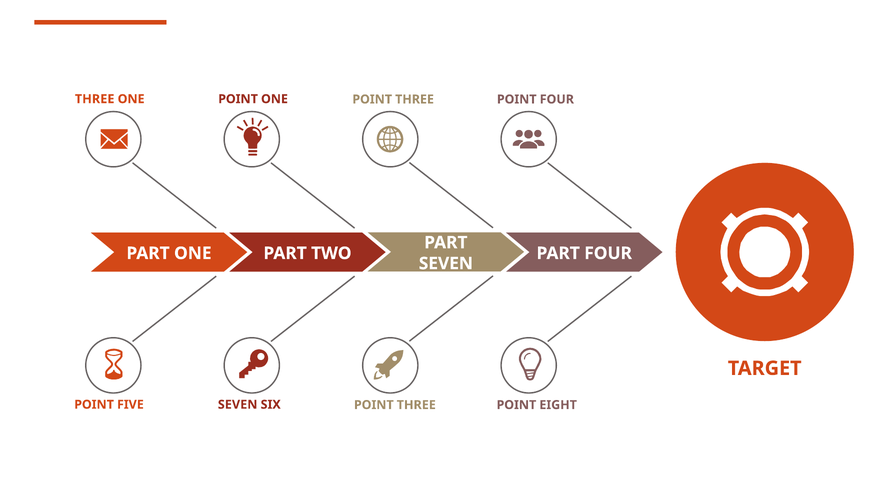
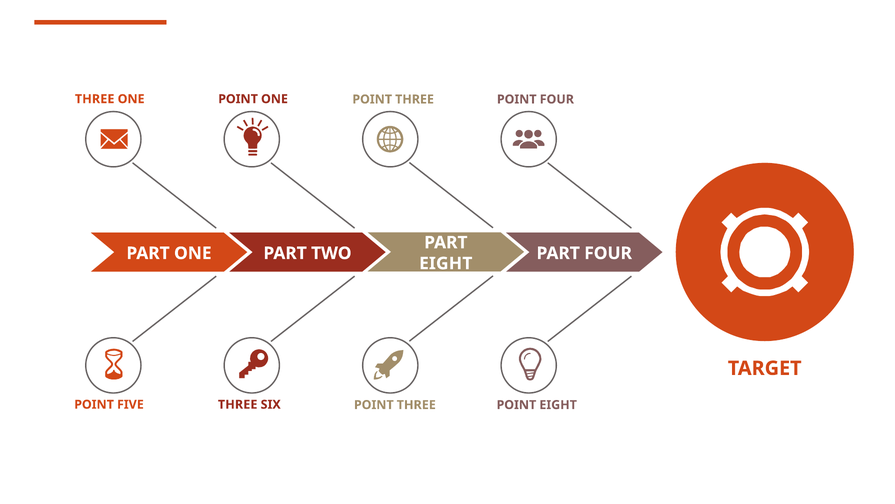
SEVEN: SEVEN -> EIGHT (446, 263)
FIVE SEVEN: SEVEN -> THREE (238, 404)
